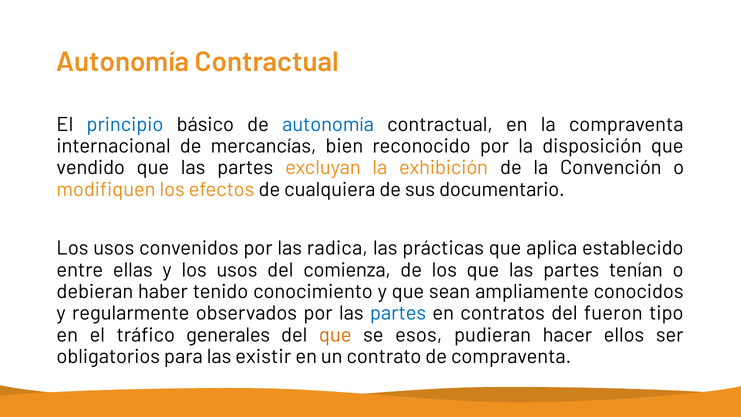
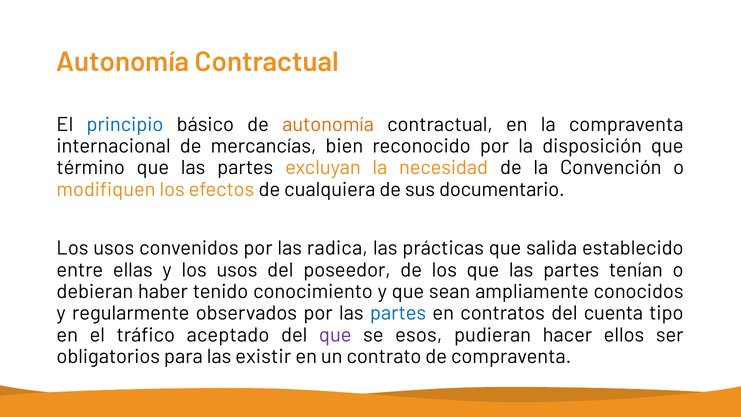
autonomía colour: blue -> orange (328, 124)
vendido: vendido -> término (91, 168)
exhibición: exhibición -> necesidad (444, 168)
aplica: aplica -> salida (552, 248)
comienza: comienza -> poseedor (347, 270)
fueron: fueron -> cuenta (613, 313)
generales: generales -> aceptado (228, 335)
que colour: orange -> purple (335, 335)
